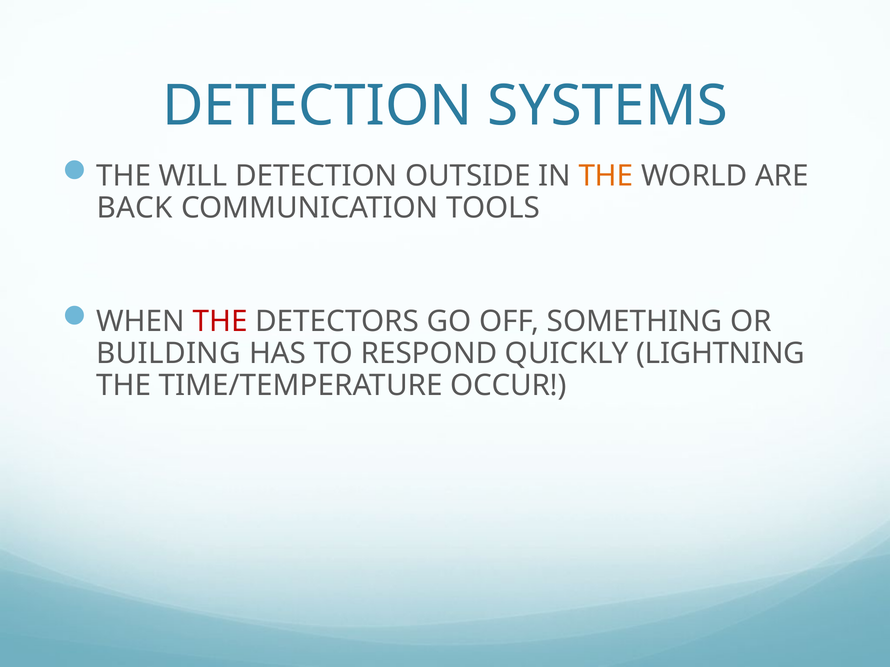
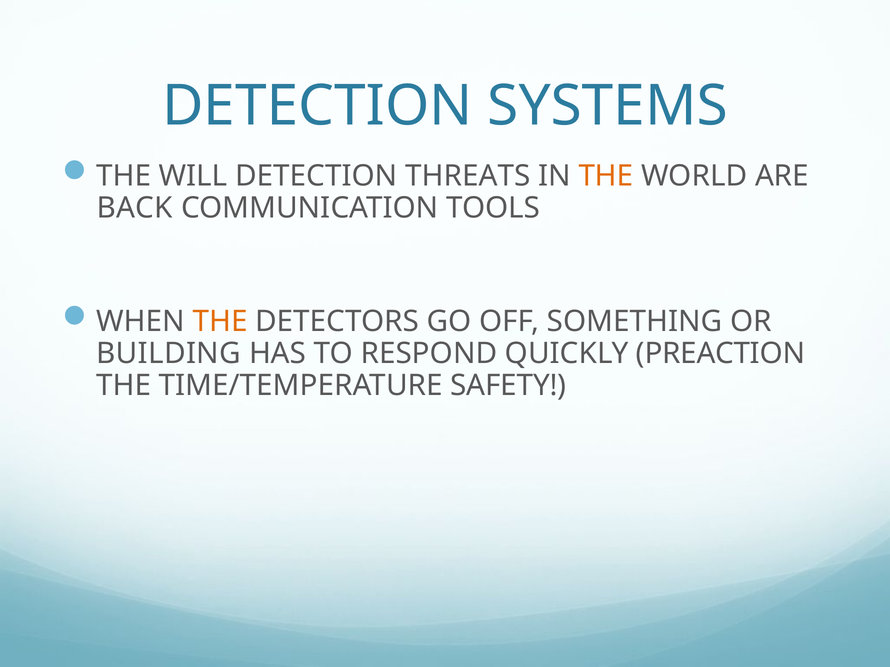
OUTSIDE: OUTSIDE -> THREATS (468, 176)
THE colour: red -> orange (220, 321)
LIGHTNING: LIGHTNING -> PREACTION (721, 353)
OCCUR: OCCUR -> SAFETY (508, 386)
